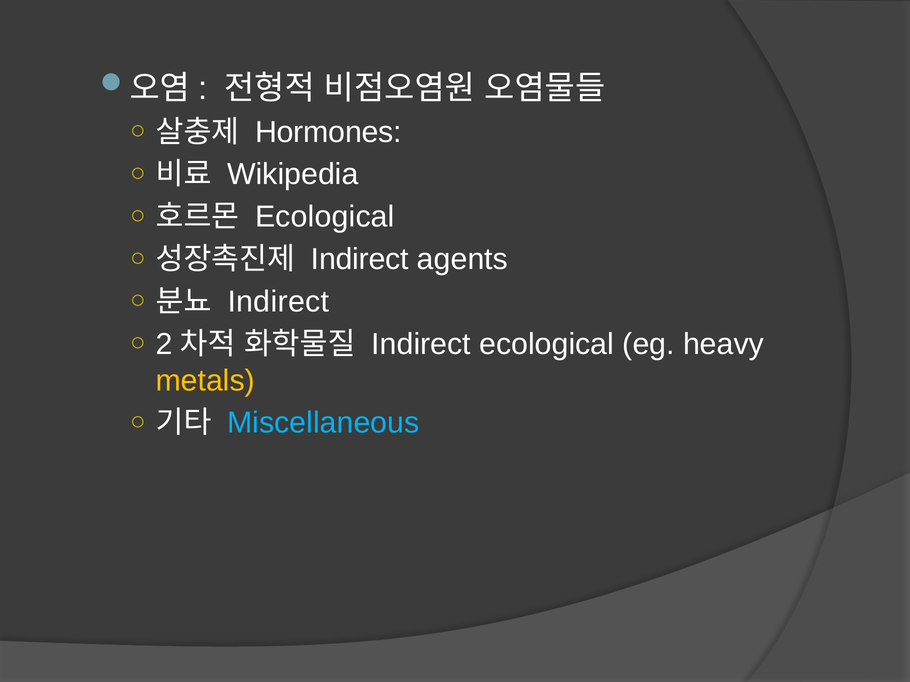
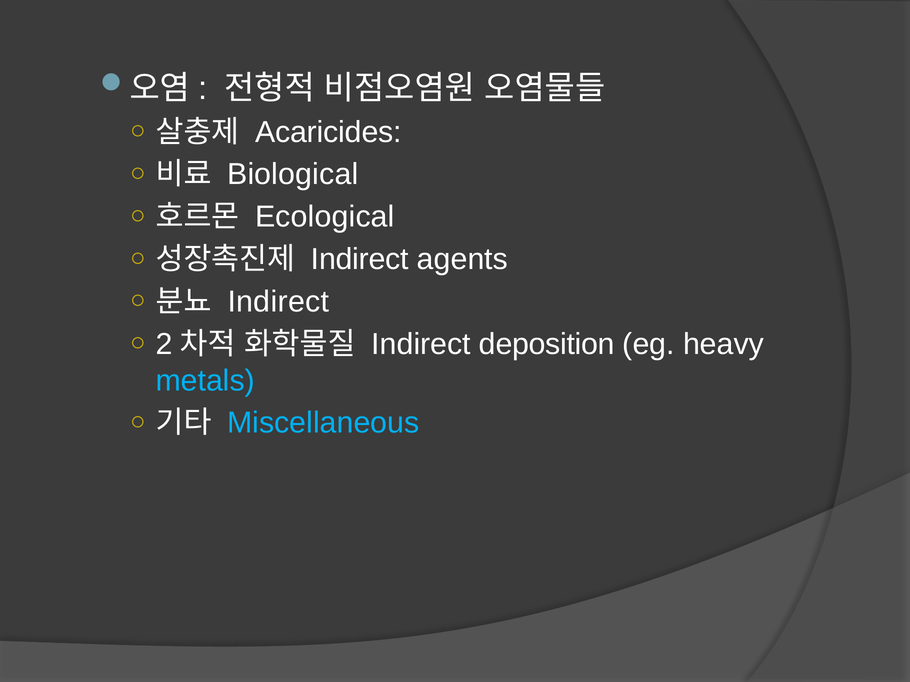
Hormones: Hormones -> Acaricides (328, 132)
Wikipedia: Wikipedia -> Biological (293, 175)
Indirect ecological: ecological -> deposition (547, 344)
metals colour: yellow -> light blue (205, 381)
